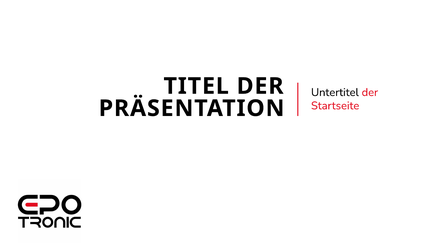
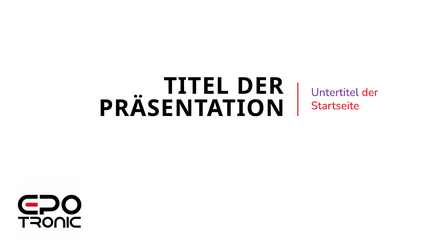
Untertitel colour: black -> purple (335, 92)
